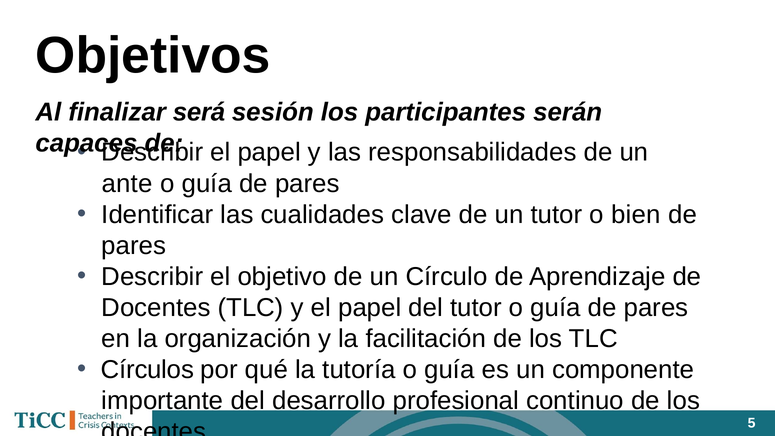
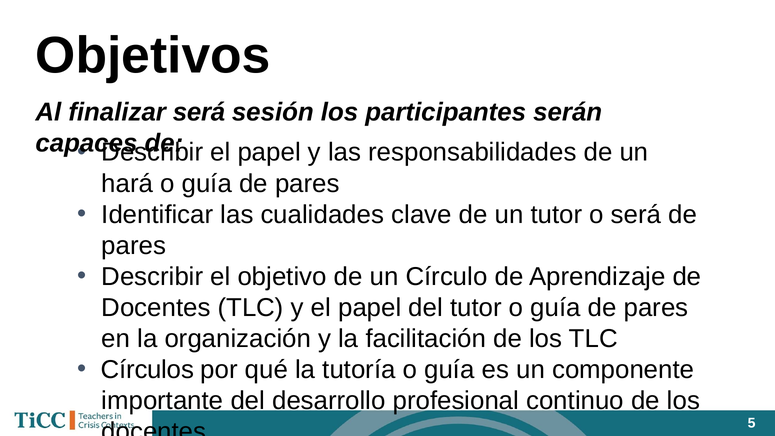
ante: ante -> hará (127, 183)
o bien: bien -> será (636, 214)
